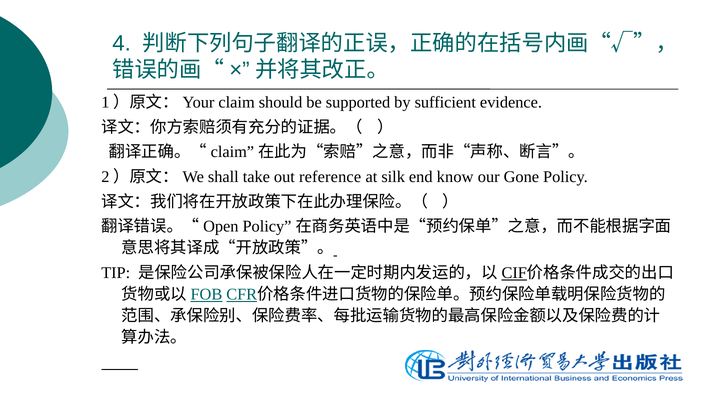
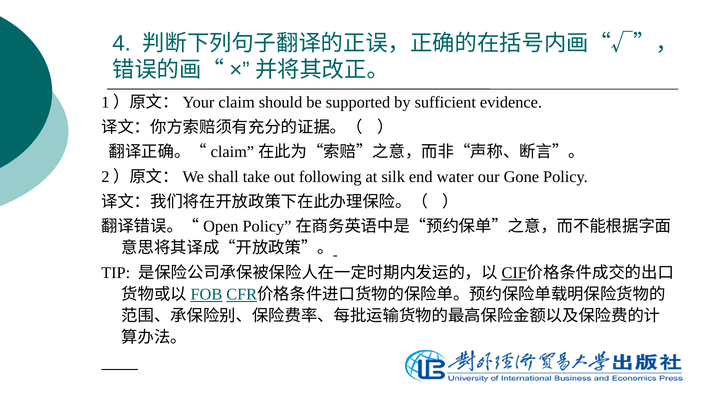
reference: reference -> following (330, 177)
know: know -> water (455, 177)
